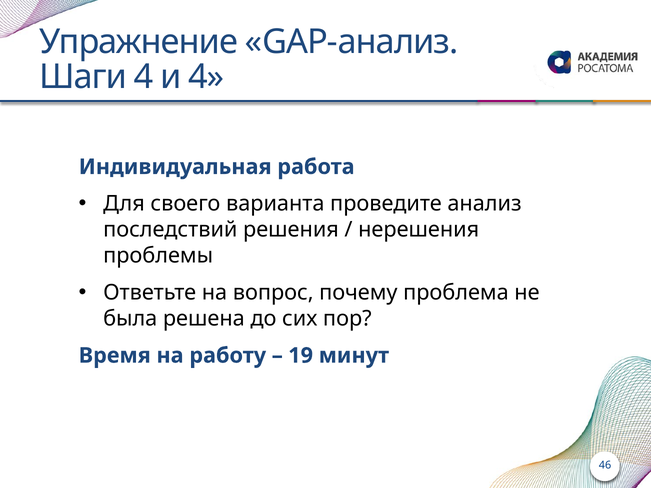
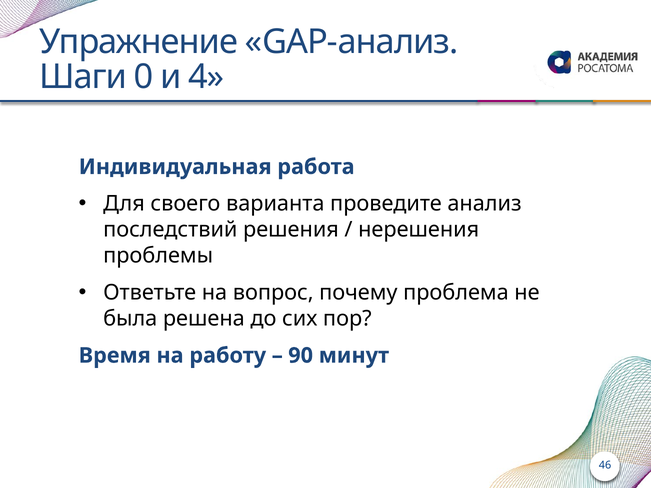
Шаги 4: 4 -> 0 (144, 77)
19: 19 -> 90 (301, 356)
